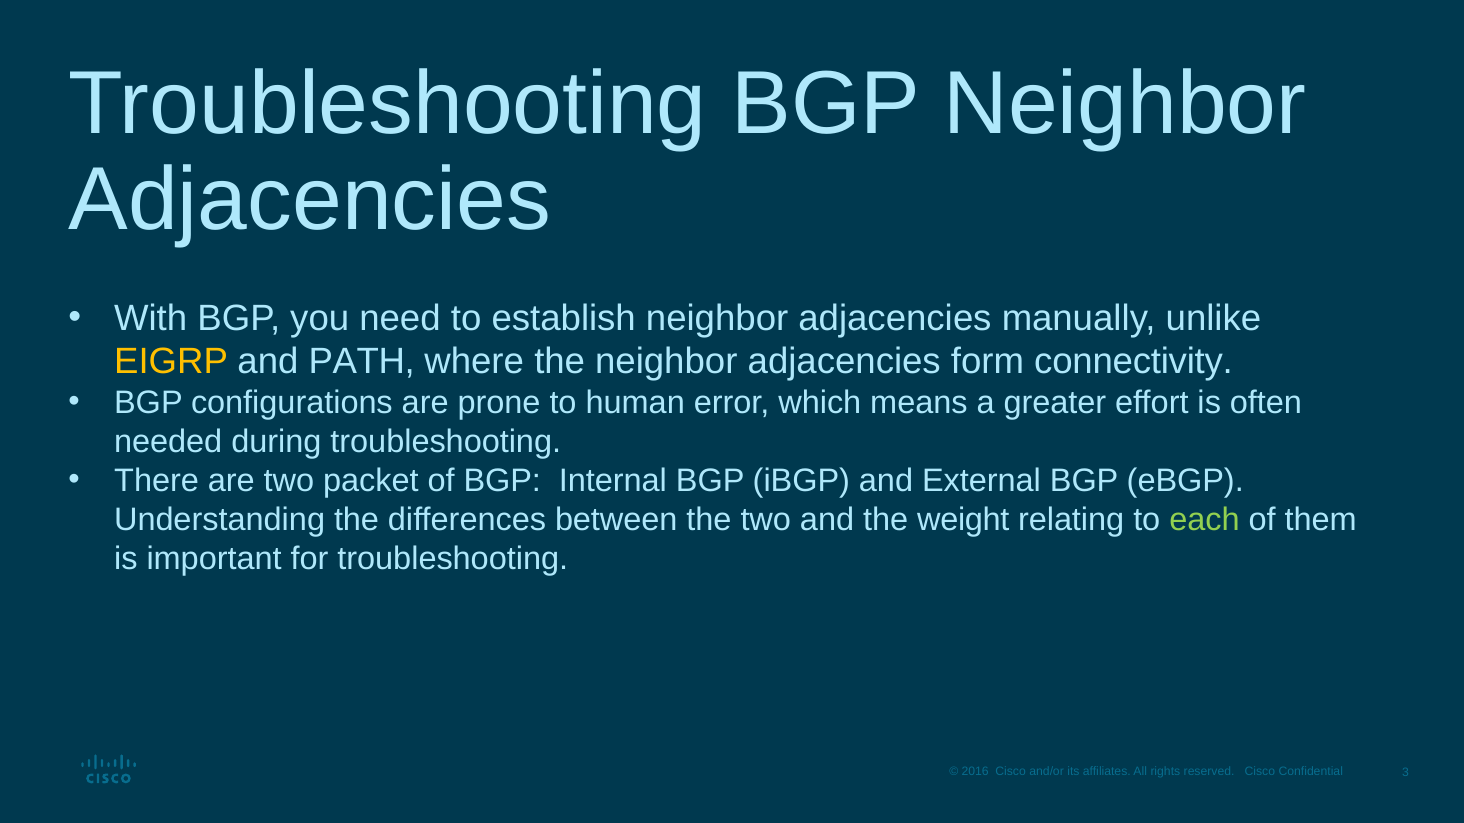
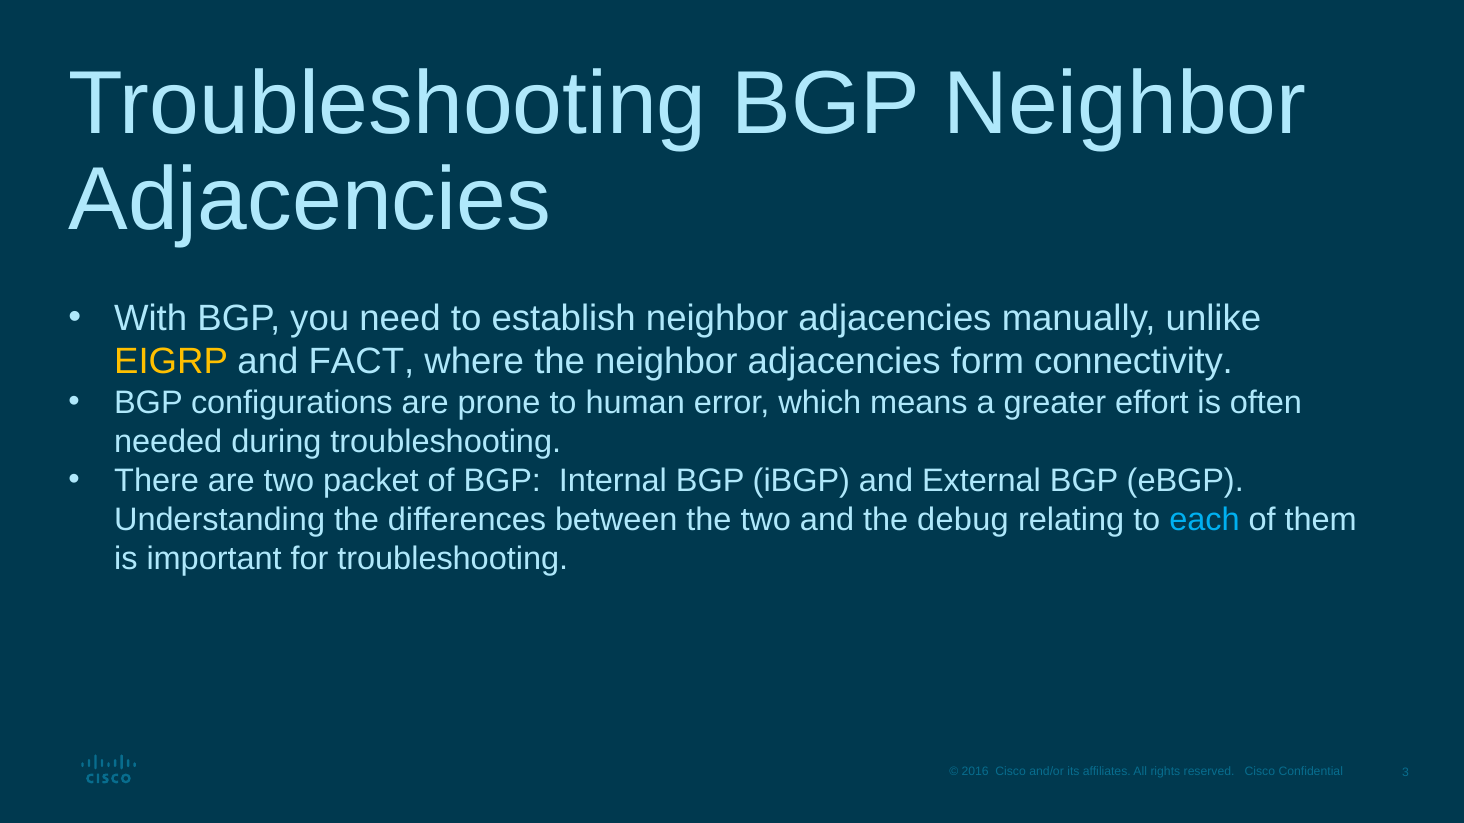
PATH: PATH -> FACT (361, 362)
weight: weight -> debug (963, 520)
each colour: light green -> light blue (1204, 520)
